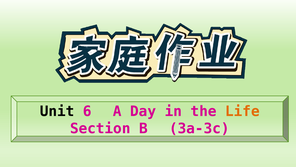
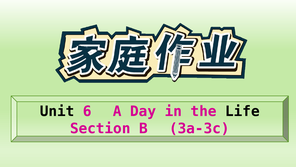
Life colour: orange -> black (242, 111)
